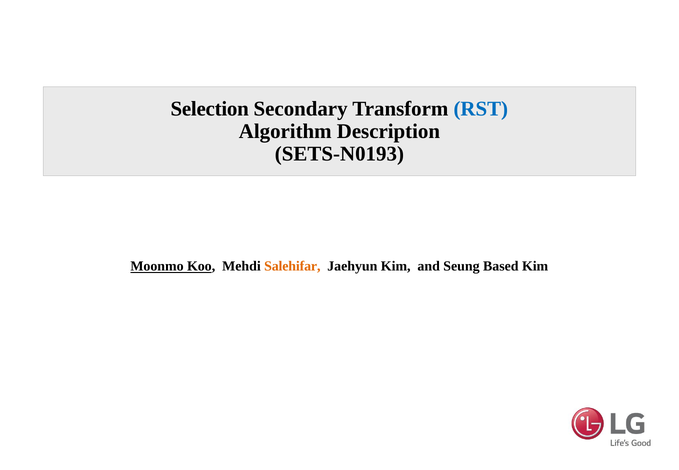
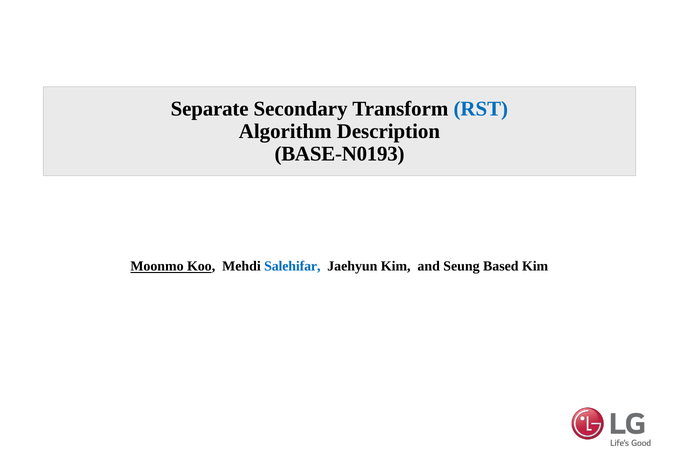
Selection: Selection -> Separate (210, 109)
SETS-N0193: SETS-N0193 -> BASE-N0193 (340, 154)
Salehifar colour: orange -> blue (292, 266)
